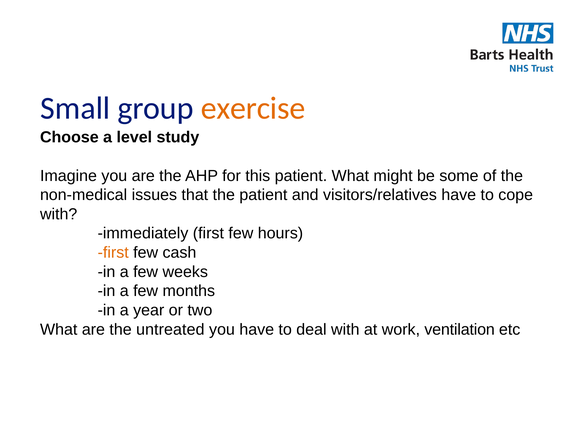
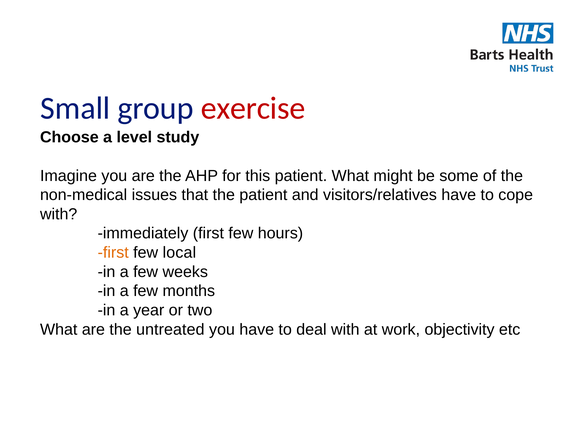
exercise colour: orange -> red (253, 108)
cash: cash -> local (179, 253)
ventilation: ventilation -> objectivity (460, 329)
